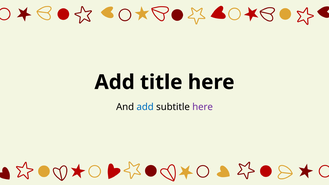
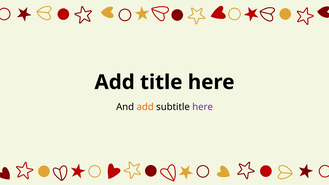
add colour: blue -> orange (145, 107)
